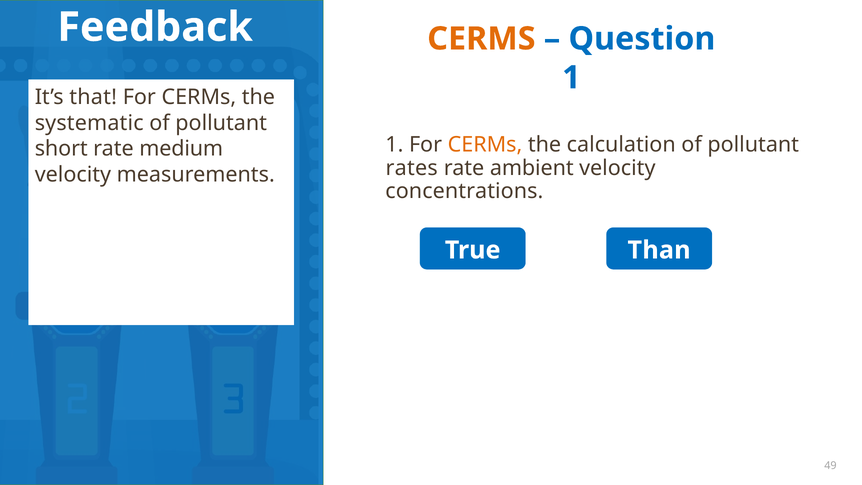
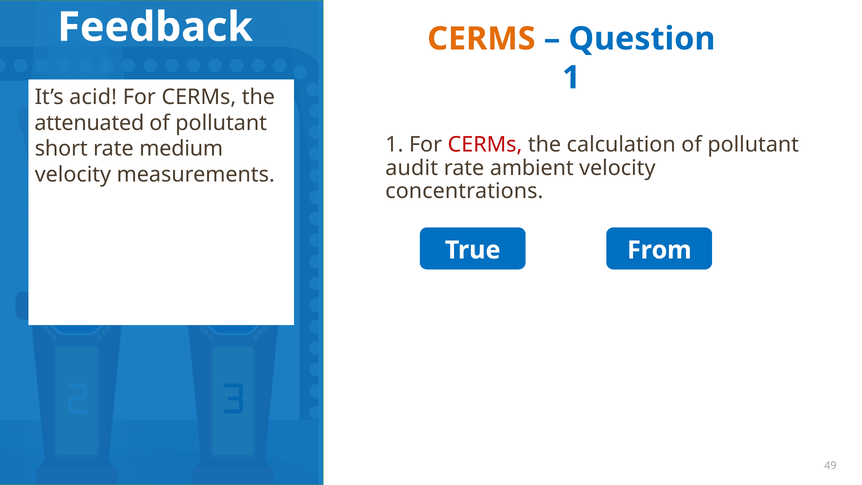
that: that -> acid (93, 97)
systematic: systematic -> attenuated (89, 123)
CERMs colour: orange -> red (485, 145)
rates: rates -> audit (412, 168)
Than: Than -> From (659, 250)
